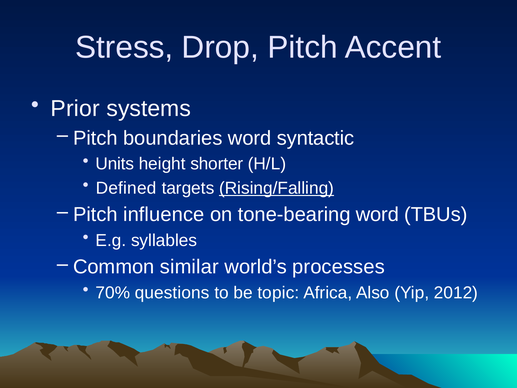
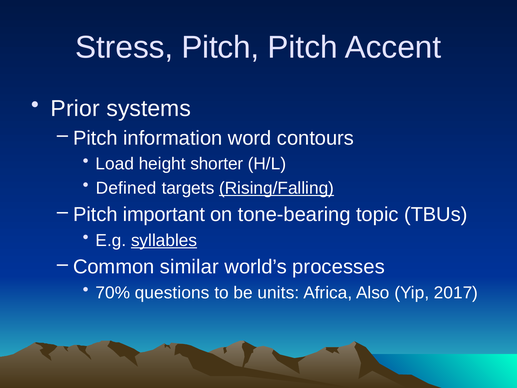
Stress Drop: Drop -> Pitch (220, 47)
boundaries: boundaries -> information (173, 138)
syntactic: syntactic -> contours (315, 138)
Units: Units -> Load (115, 164)
influence: influence -> important (164, 215)
tone-bearing word: word -> topic (377, 215)
syllables underline: none -> present (164, 240)
topic: topic -> units (278, 293)
2012: 2012 -> 2017 (456, 293)
